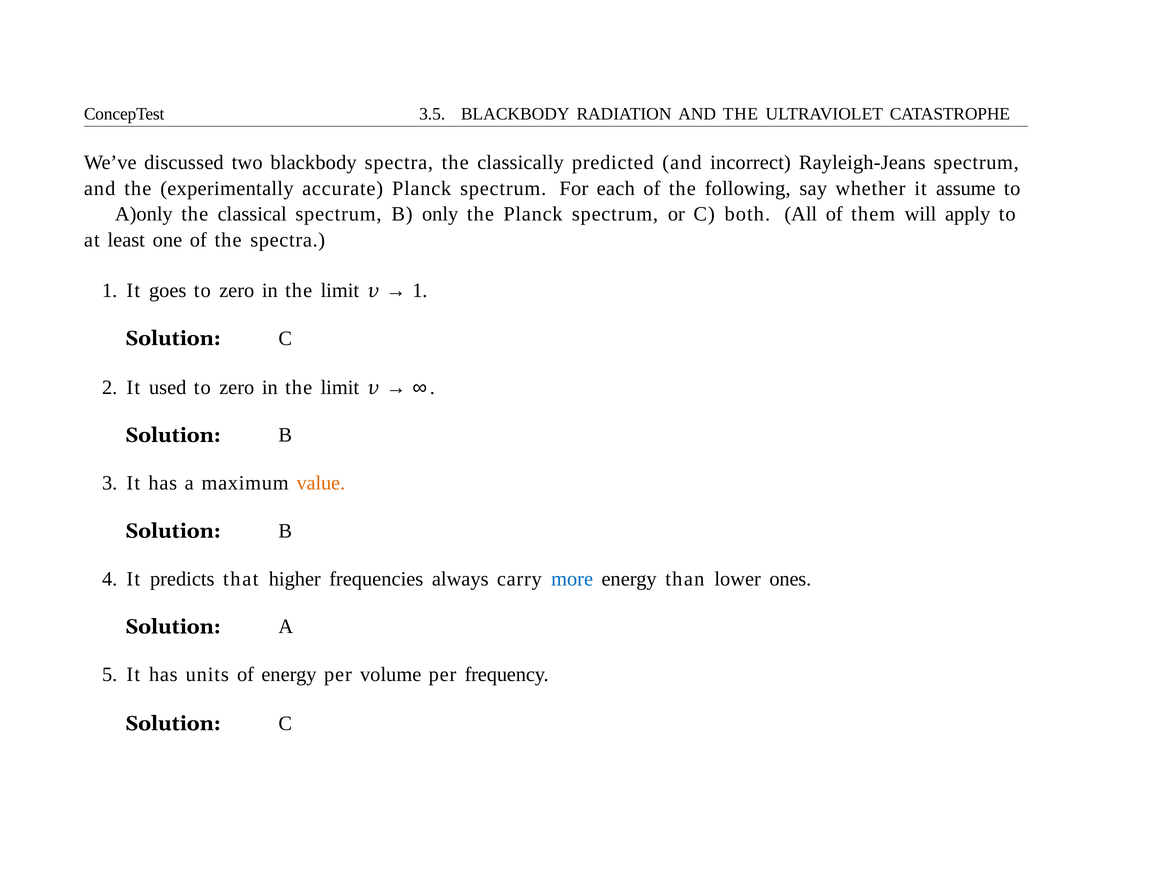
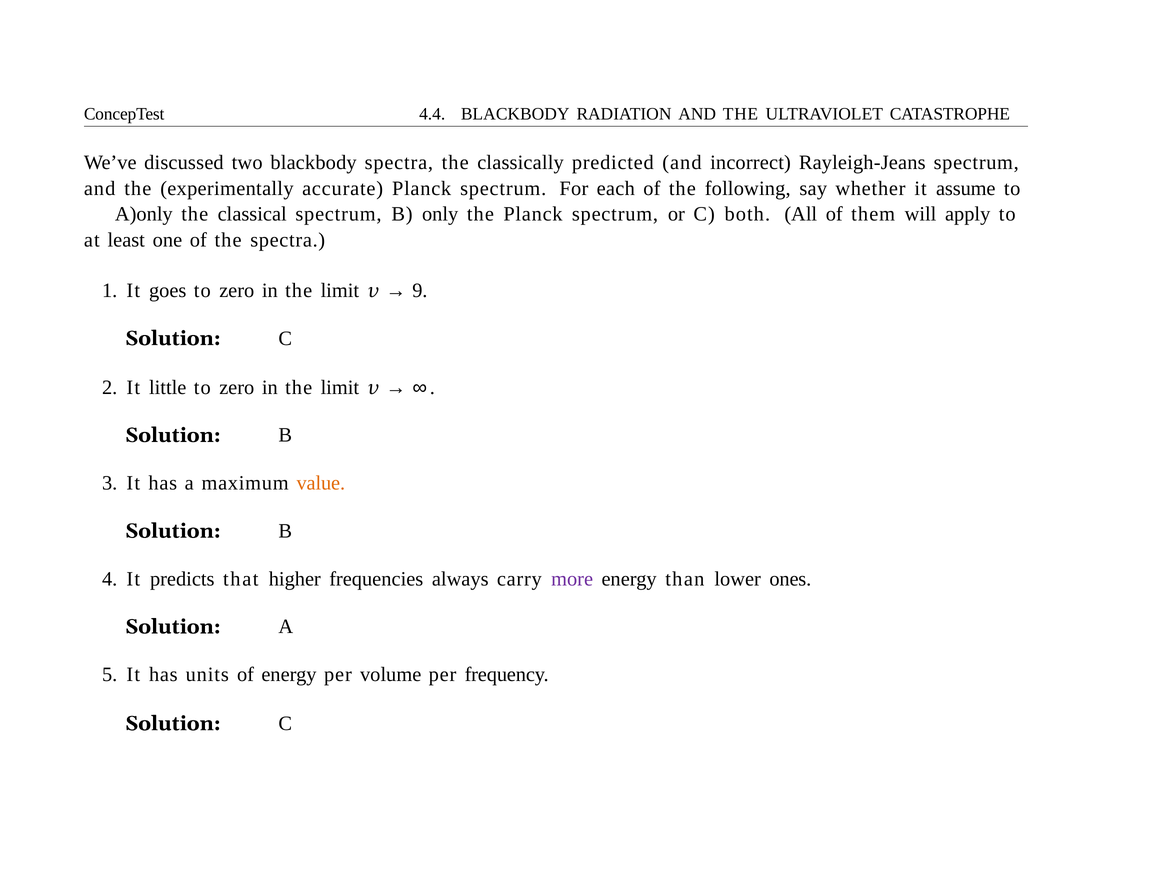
3.5: 3.5 -> 4.4 (432, 114)
1: 1 -> 9 (420, 291)
used: used -> little (168, 388)
more colour: blue -> purple (572, 579)
